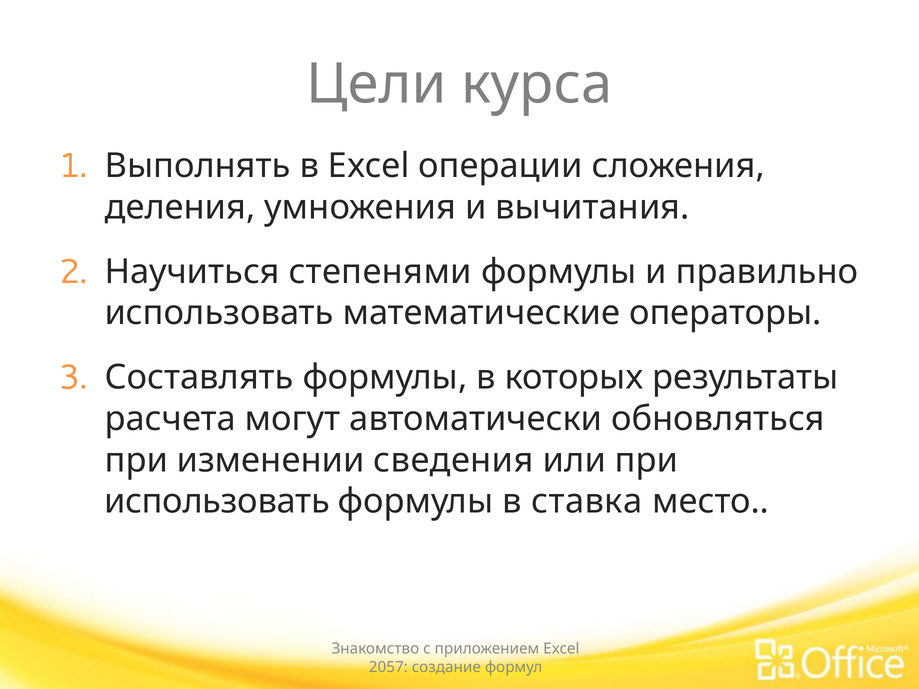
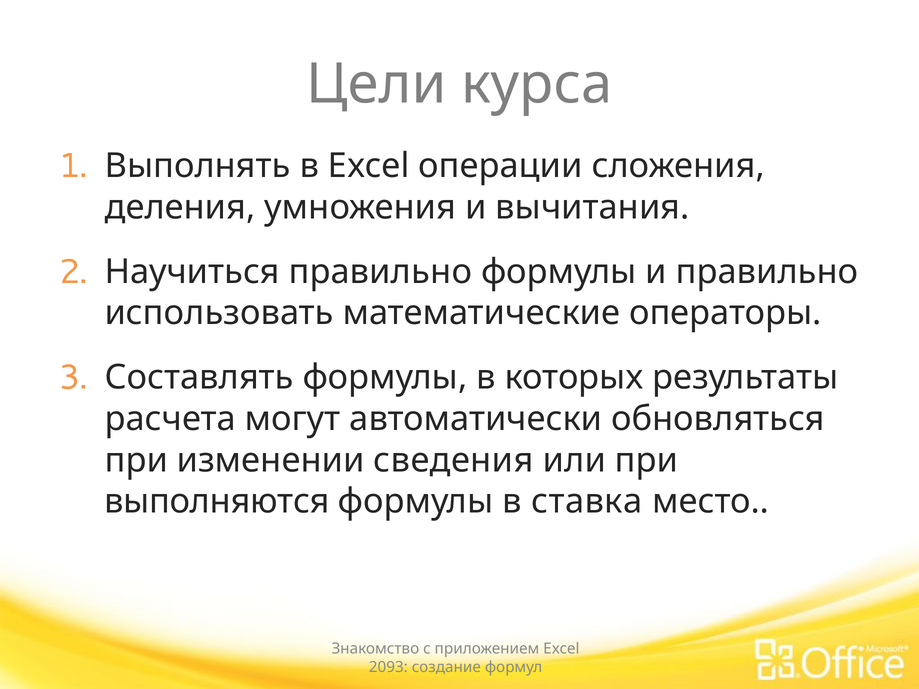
Научиться степенями: степенями -> правильно (380, 272)
использовать: использовать -> выполняются (217, 502)
2057: 2057 -> 2093 (388, 667)
